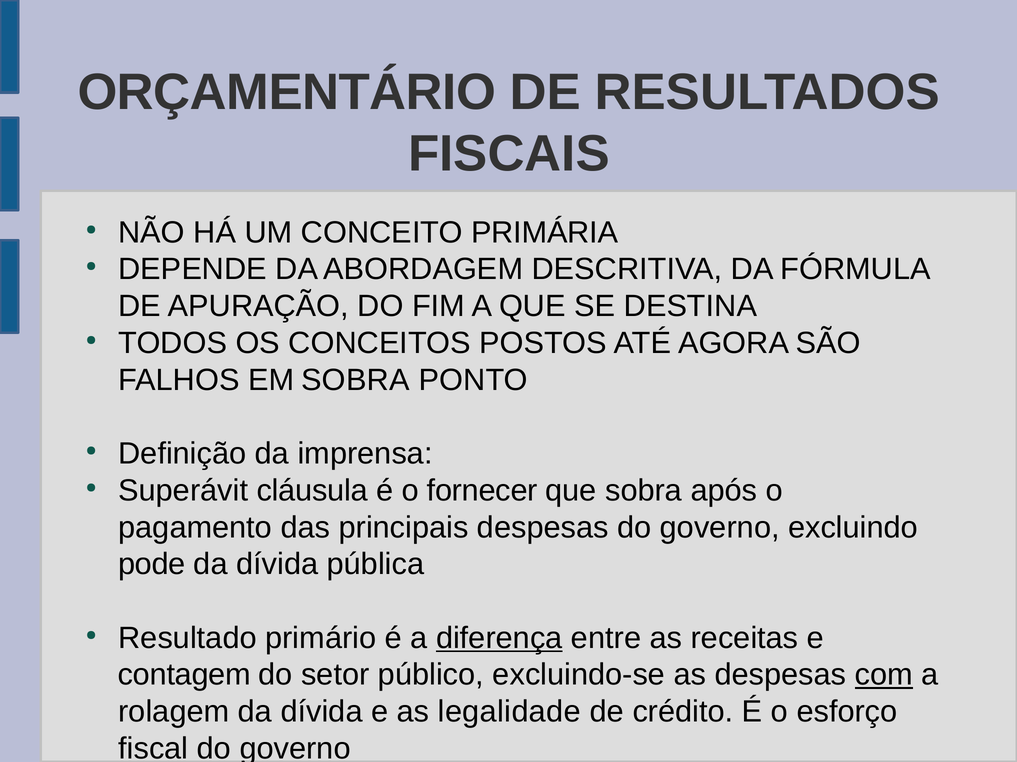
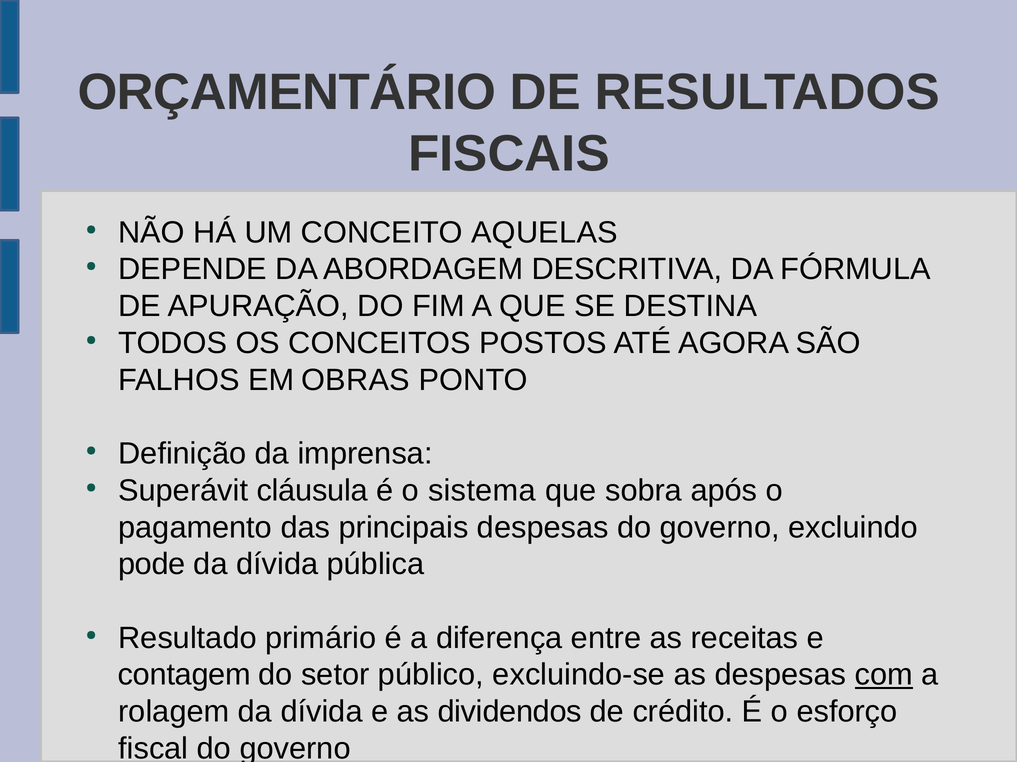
PRIMÁRIA: PRIMÁRIA -> AQUELAS (544, 233)
EM SOBRA: SOBRA -> OBRAS (356, 380)
fornecer: fornecer -> sistema (482, 491)
diferença underline: present -> none (499, 639)
legalidade: legalidade -> dividendos (510, 712)
